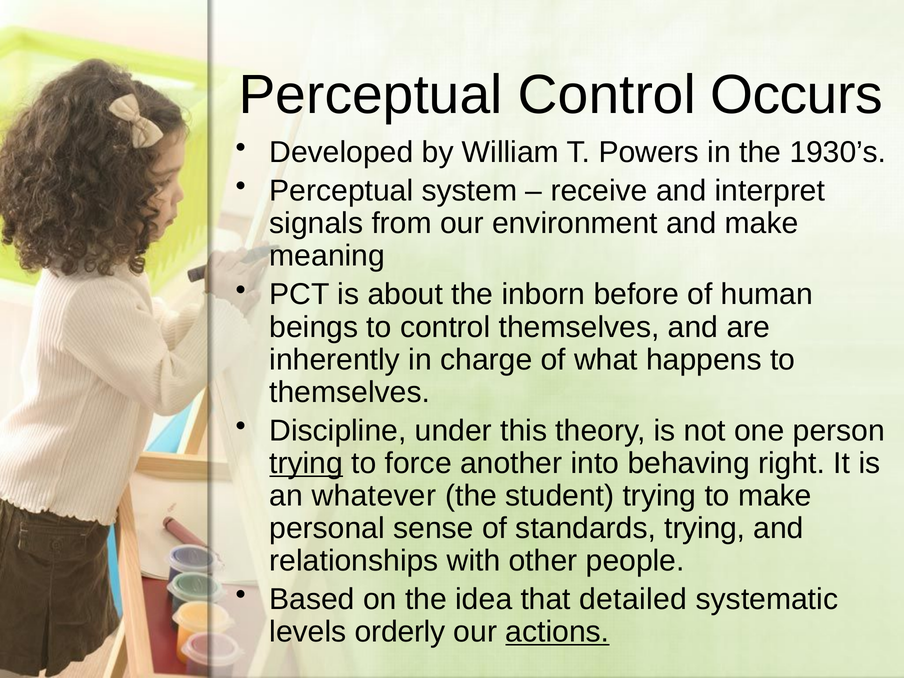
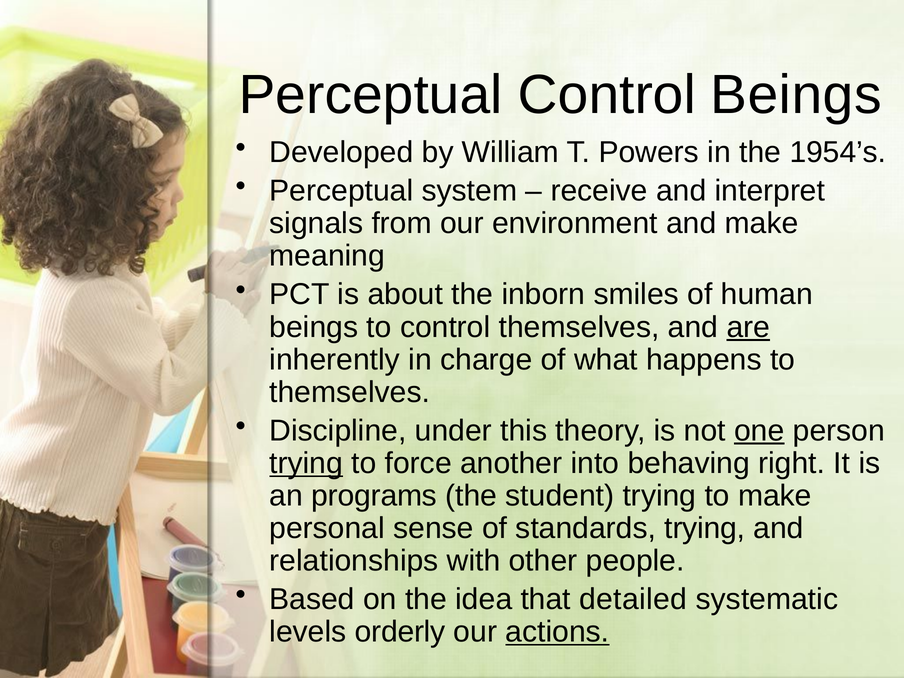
Control Occurs: Occurs -> Beings (796, 95)
1930’s: 1930’s -> 1954’s (838, 152)
before: before -> smiles (636, 295)
are underline: none -> present (748, 327)
one underline: none -> present (759, 431)
whatever: whatever -> programs (374, 496)
